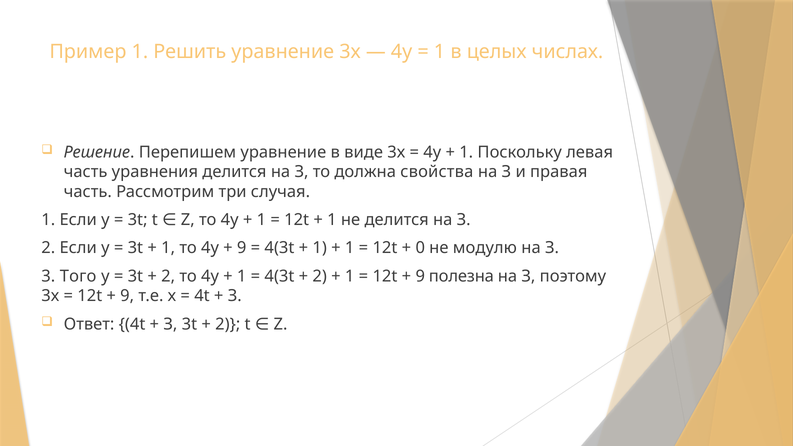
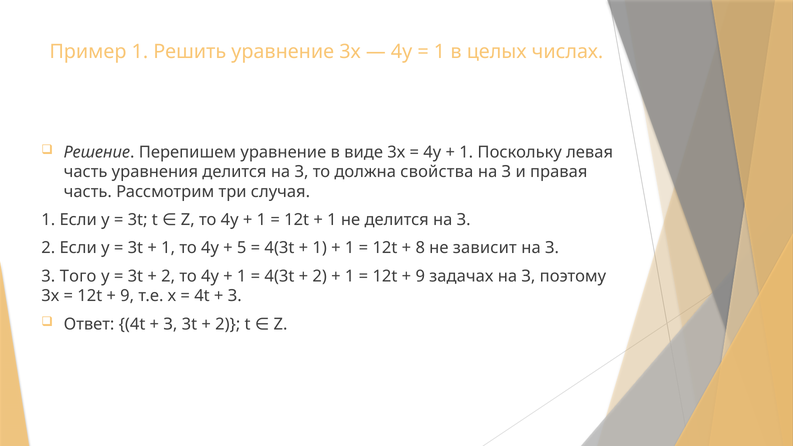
9: 9 -> 5 (242, 248)
0: 0 -> 8 (420, 248)
модулю: модулю -> зависит (485, 248)
полезна: полезна -> задачах (461, 276)
